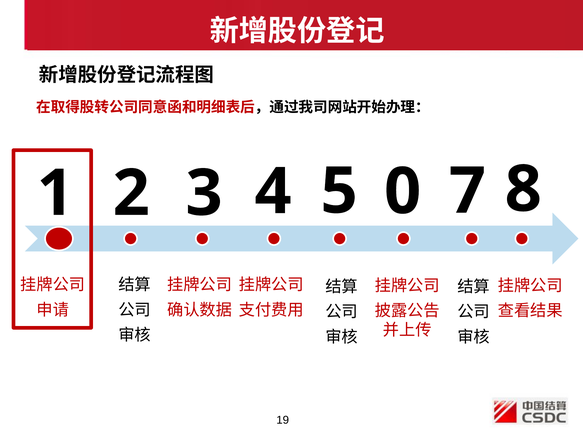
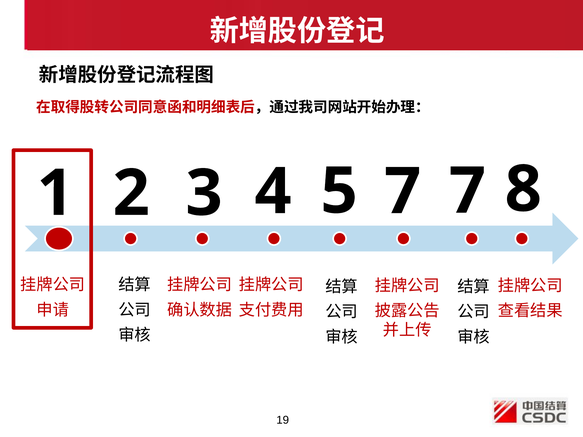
5 0: 0 -> 7 (403, 192)
